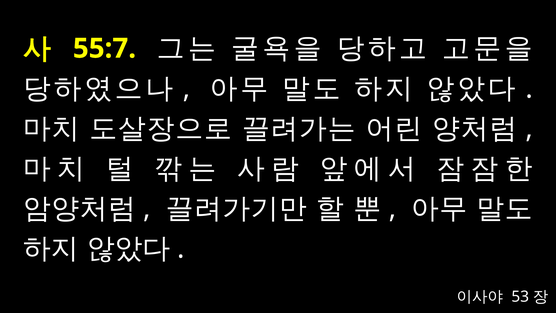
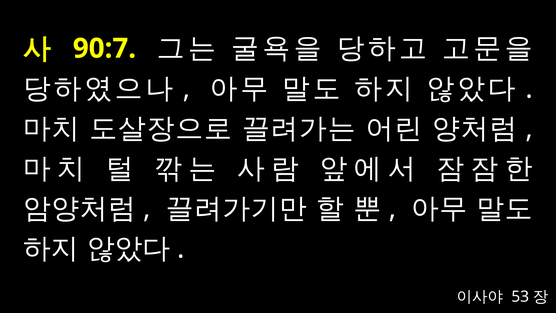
55:7: 55:7 -> 90:7 (104, 48)
